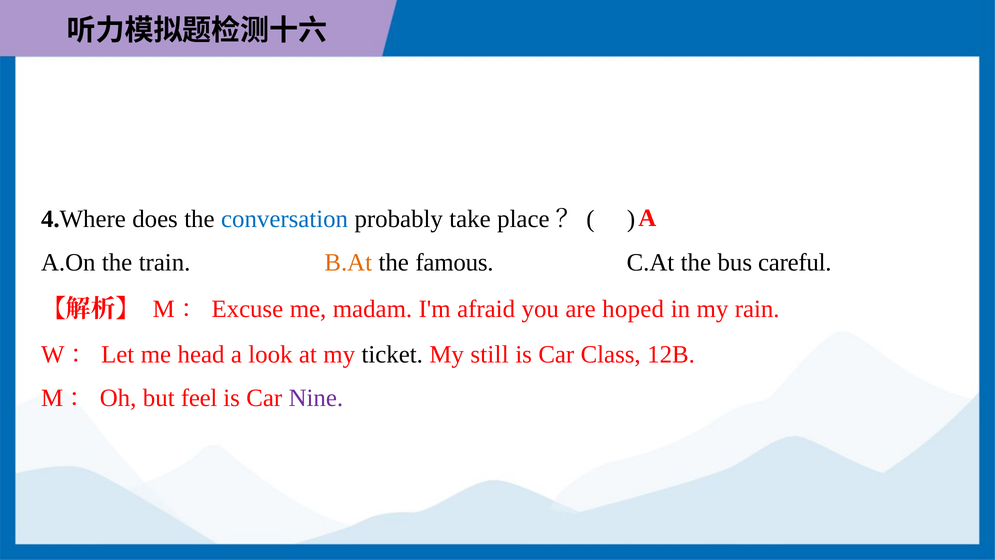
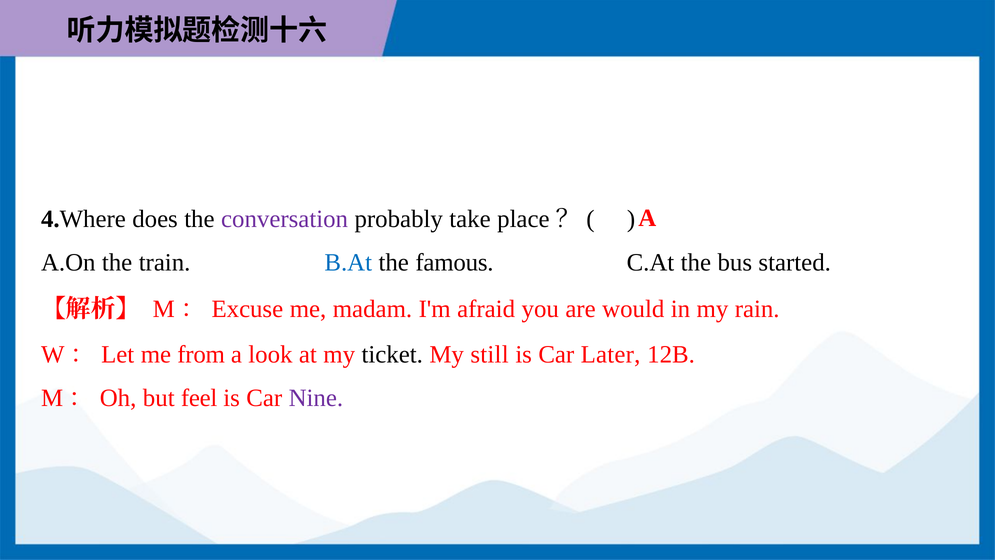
conversation colour: blue -> purple (285, 219)
B.At colour: orange -> blue (348, 262)
careful: careful -> started (795, 262)
hoped: hoped -> would (633, 309)
head: head -> from (201, 354)
Class: Class -> Later (611, 354)
